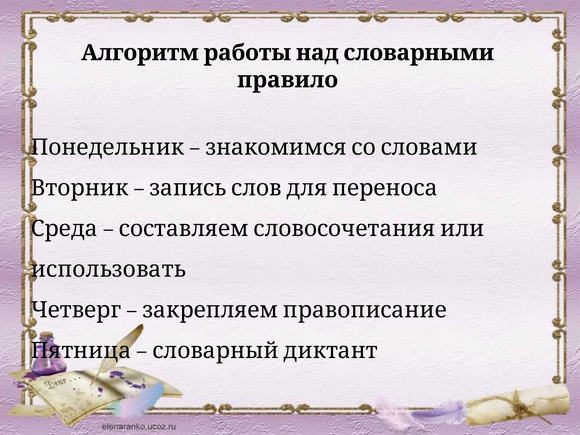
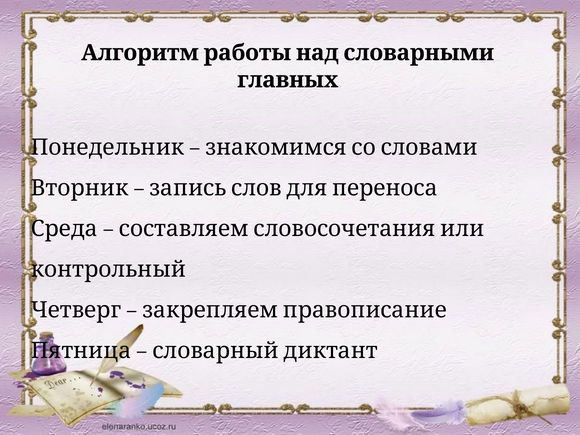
правило: правило -> главных (288, 80)
использовать: использовать -> контрольный (108, 269)
